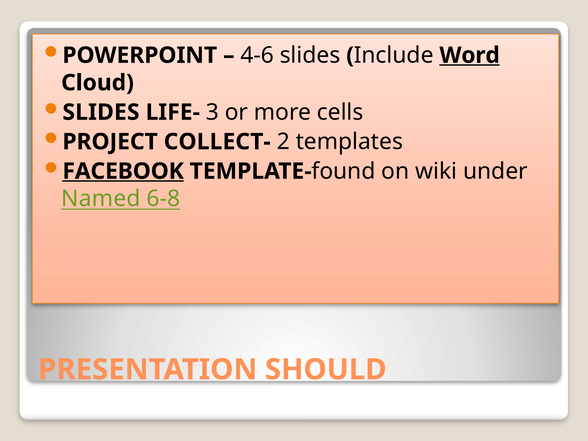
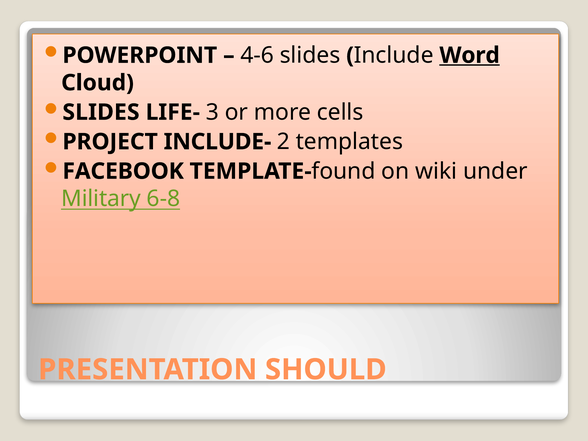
COLLECT-: COLLECT- -> INCLUDE- (217, 142)
FACEBOOK underline: present -> none (123, 171)
Named: Named -> Military (101, 199)
